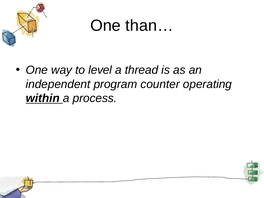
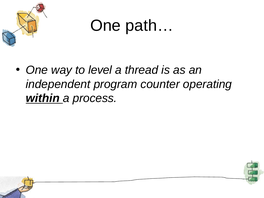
than…: than… -> path… (149, 26)
